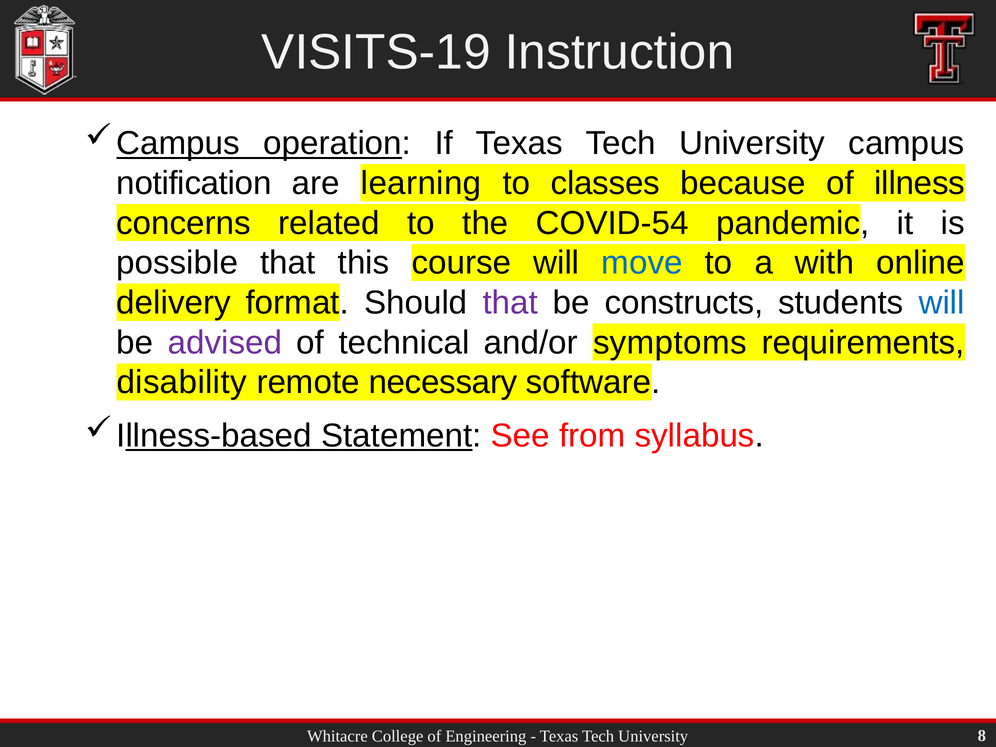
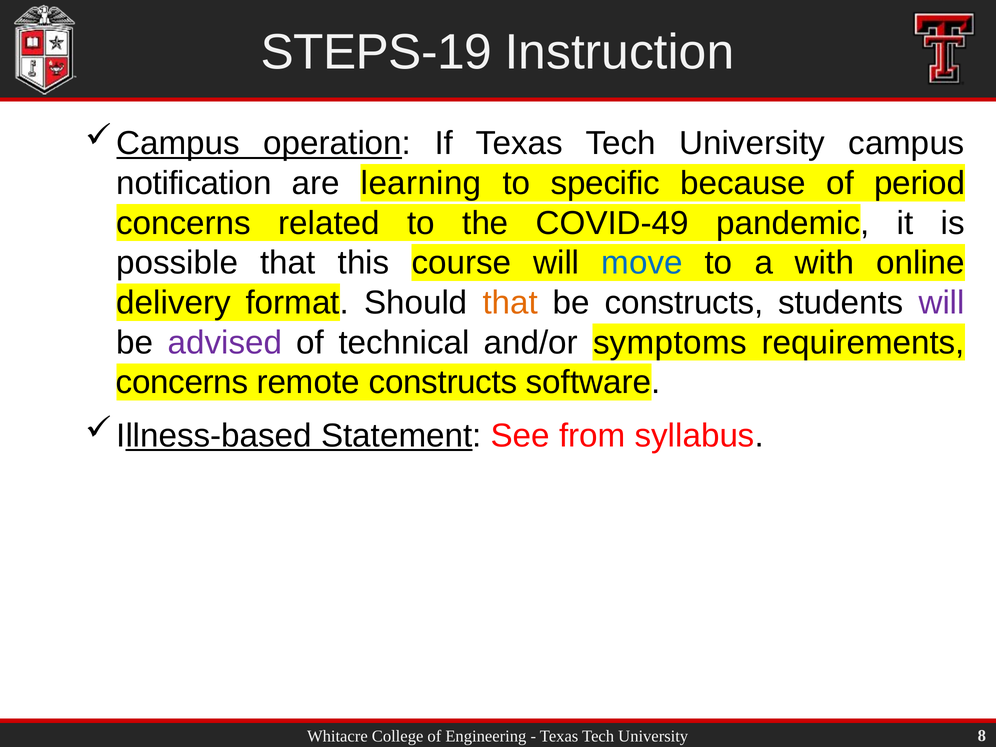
VISITS-19: VISITS-19 -> STEPS-19 (376, 52)
classes: classes -> specific (605, 183)
illness: illness -> period (920, 183)
COVID-54: COVID-54 -> COVID-49 (612, 223)
that colour: purple -> orange (510, 303)
will colour: blue -> purple (942, 303)
disability: disability -> concerns (182, 382)
remote necessary: necessary -> constructs (443, 382)
